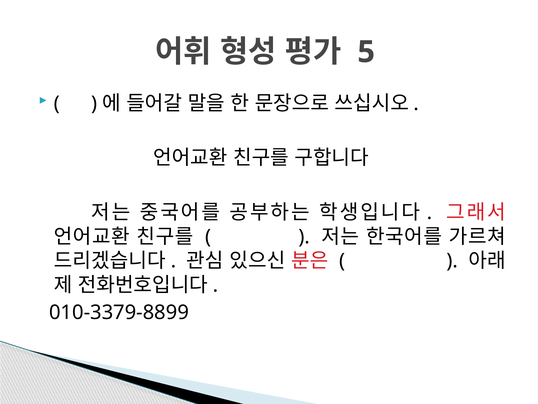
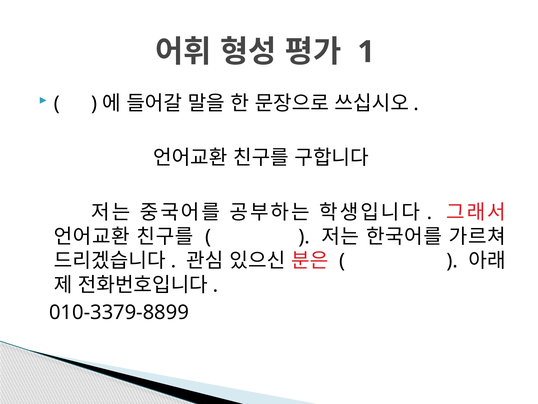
5: 5 -> 1 (366, 52)
